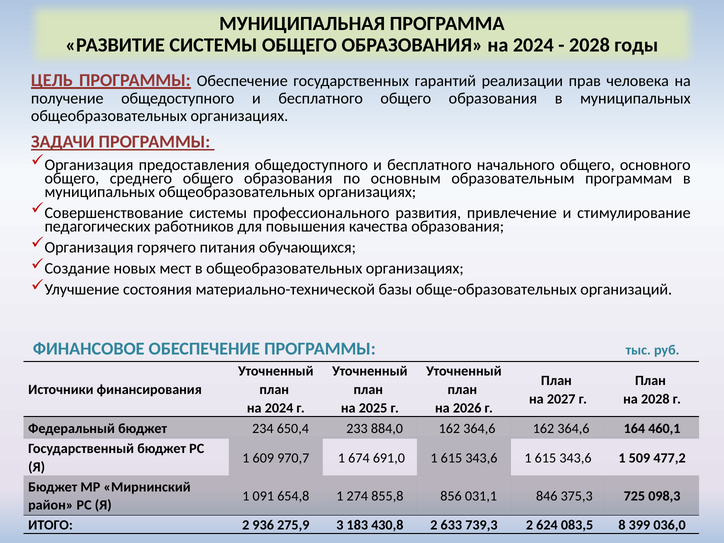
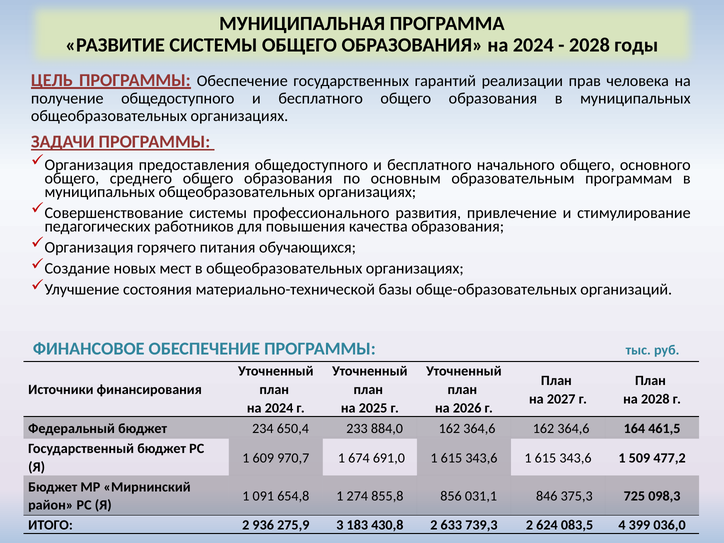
460,1: 460,1 -> 461,5 (664, 428)
8: 8 -> 4 (622, 525)
